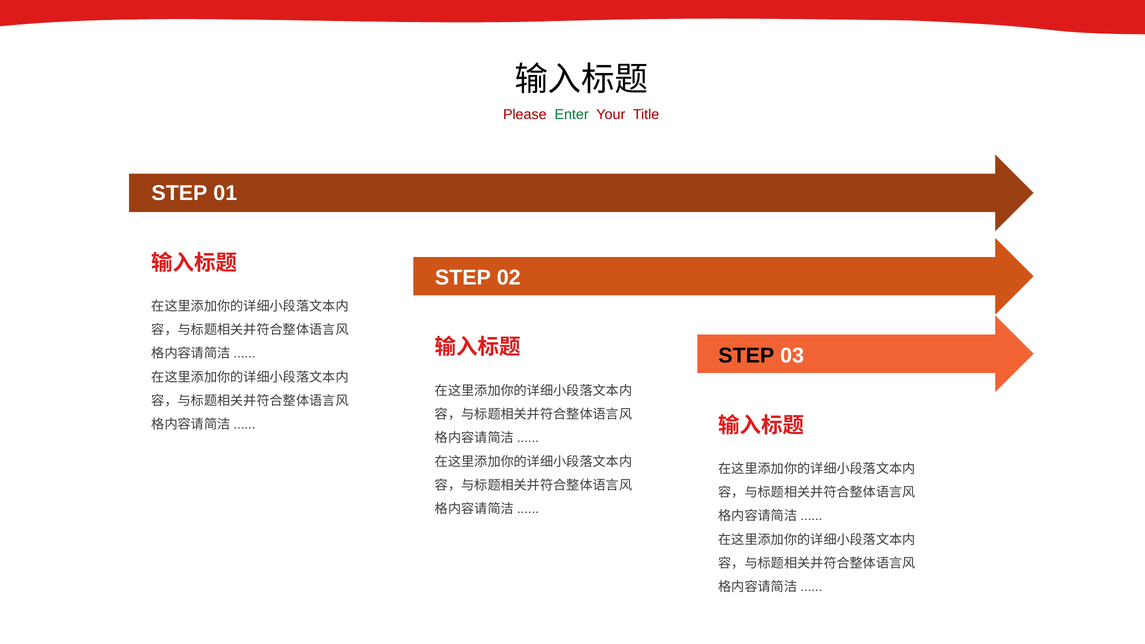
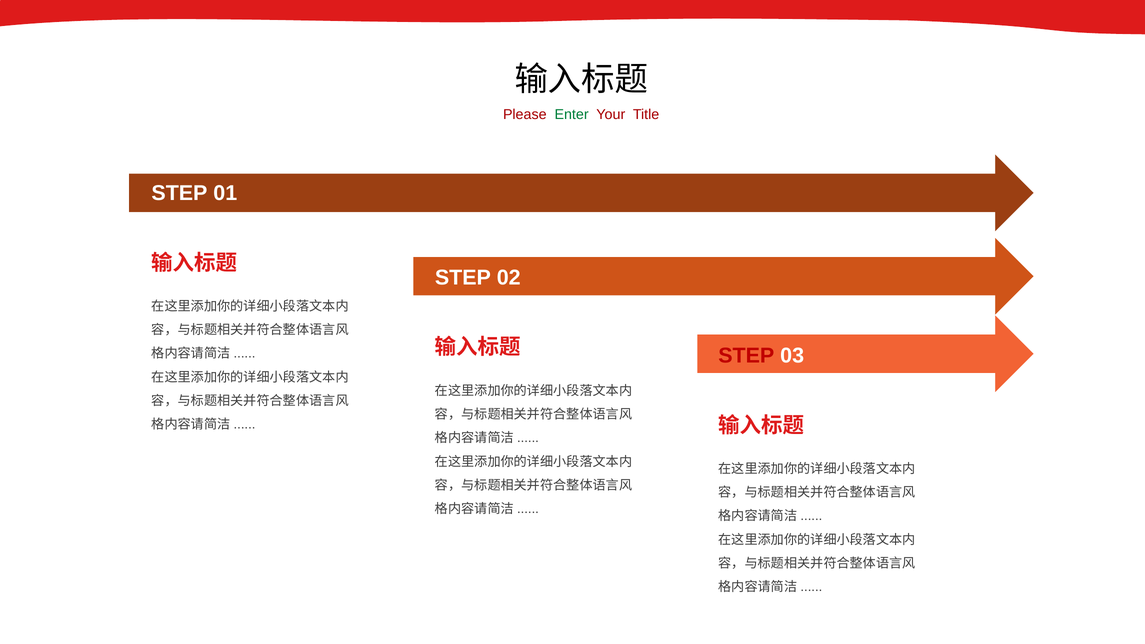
STEP colour: black -> red (746, 355)
